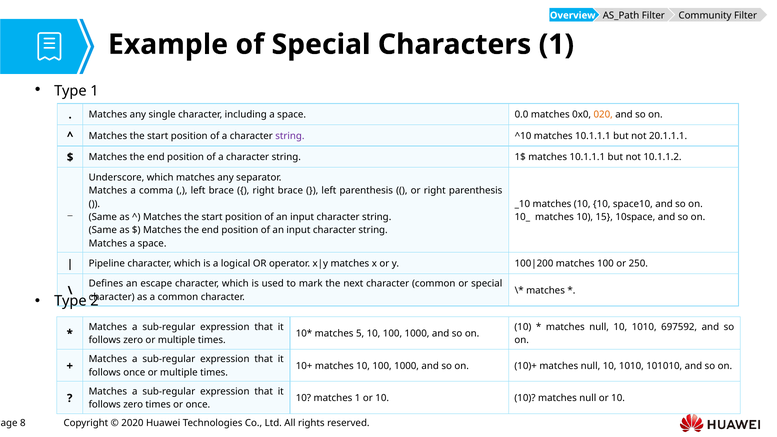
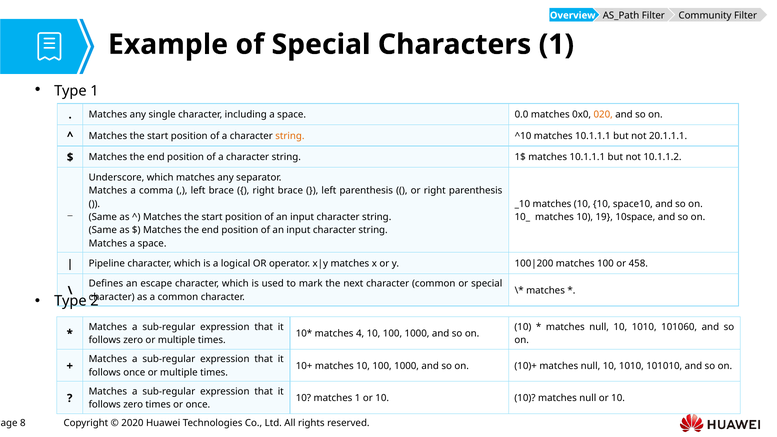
string colour: purple -> orange (290, 136)
15: 15 -> 19 (604, 217)
250: 250 -> 458 (638, 264)
697592: 697592 -> 101060 (679, 327)
5: 5 -> 4 (360, 334)
